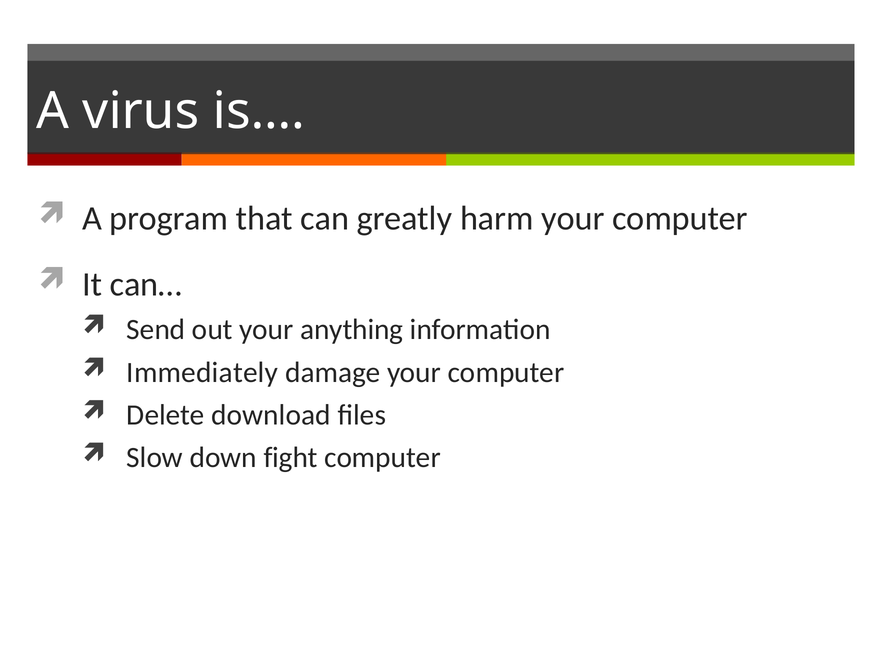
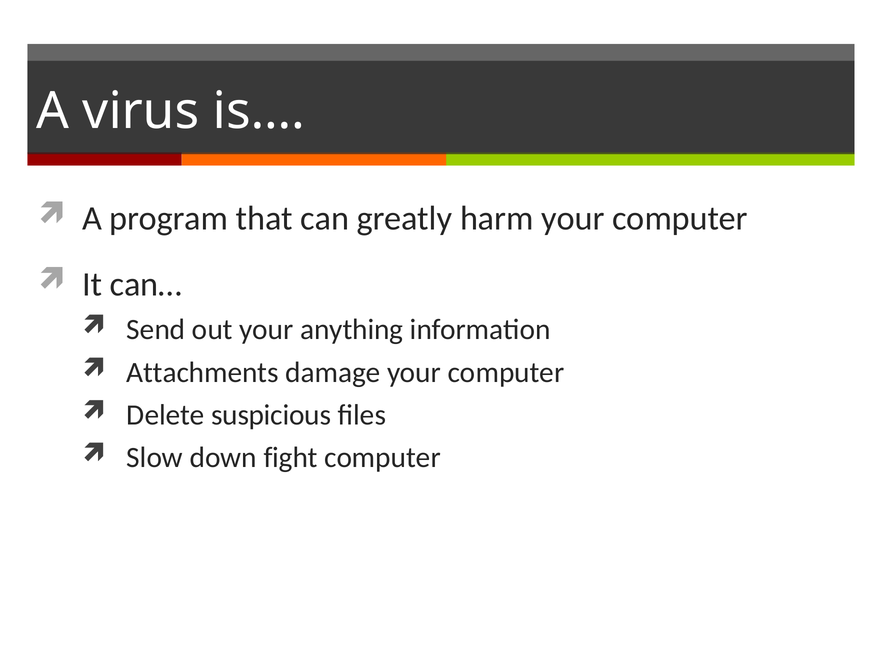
Immediately: Immediately -> Attachments (202, 372)
download: download -> suspicious (271, 415)
